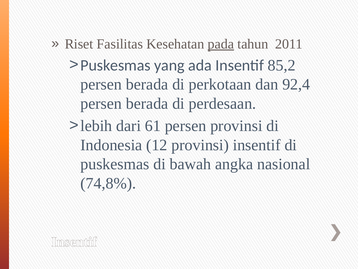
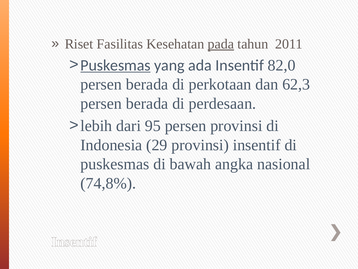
Puskesmas underline: none -> present (116, 65)
85,2: 85,2 -> 82,0 (282, 65)
92,4: 92,4 -> 62,3 (296, 84)
61: 61 -> 95 (153, 126)
12: 12 -> 29 (157, 145)
